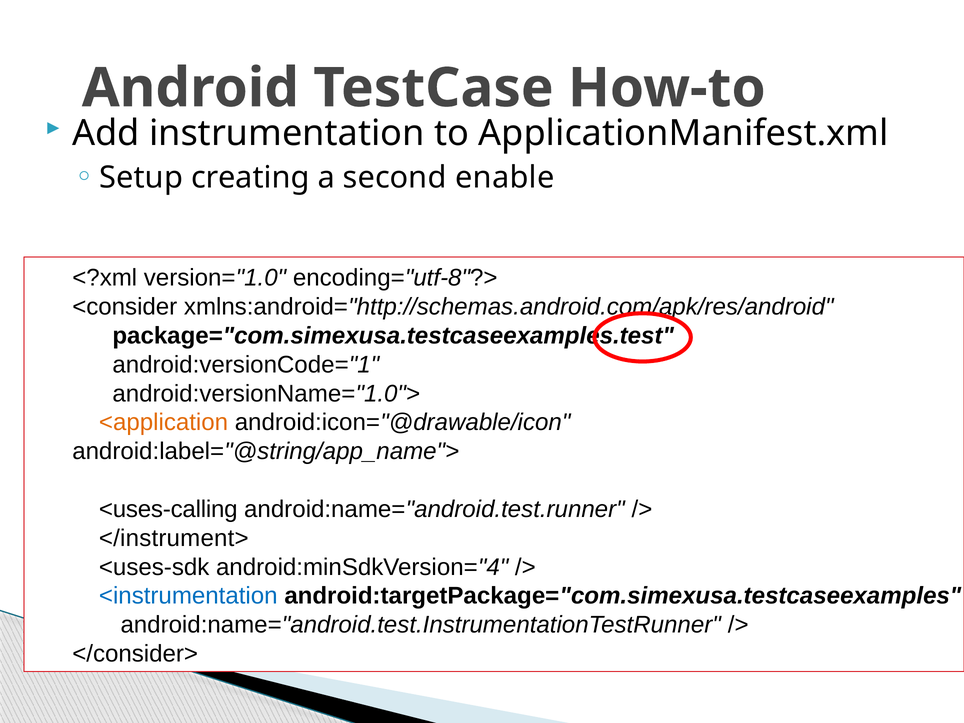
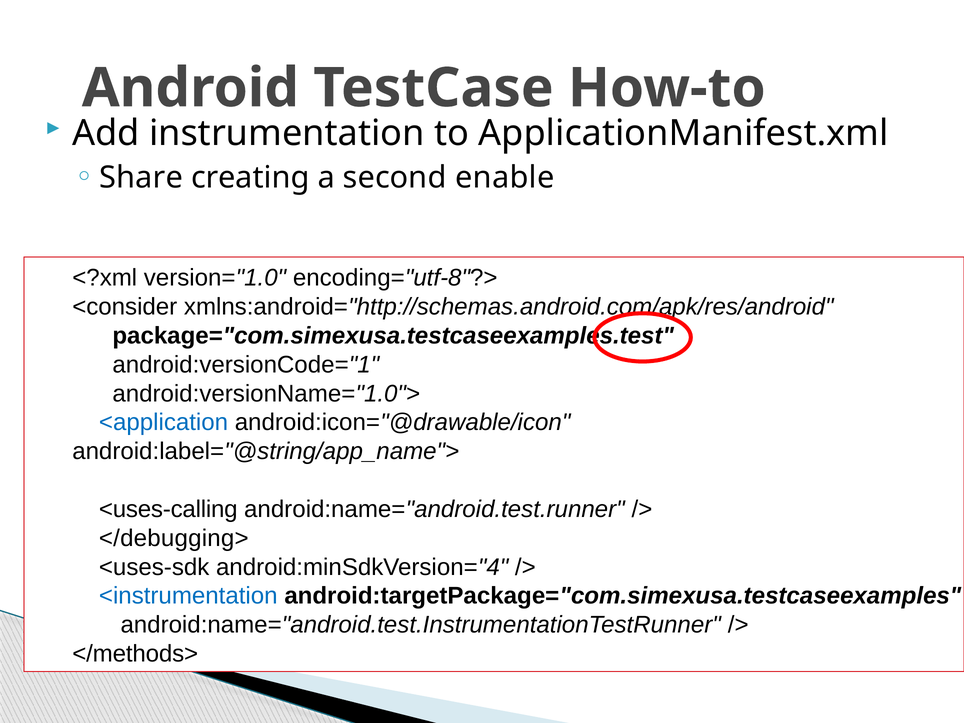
Setup: Setup -> Share (141, 178)
<application colour: orange -> blue (164, 423)
</instrument>: </instrument> -> </debugging> (174, 538)
</consider>: </consider> -> </methods> (135, 654)
